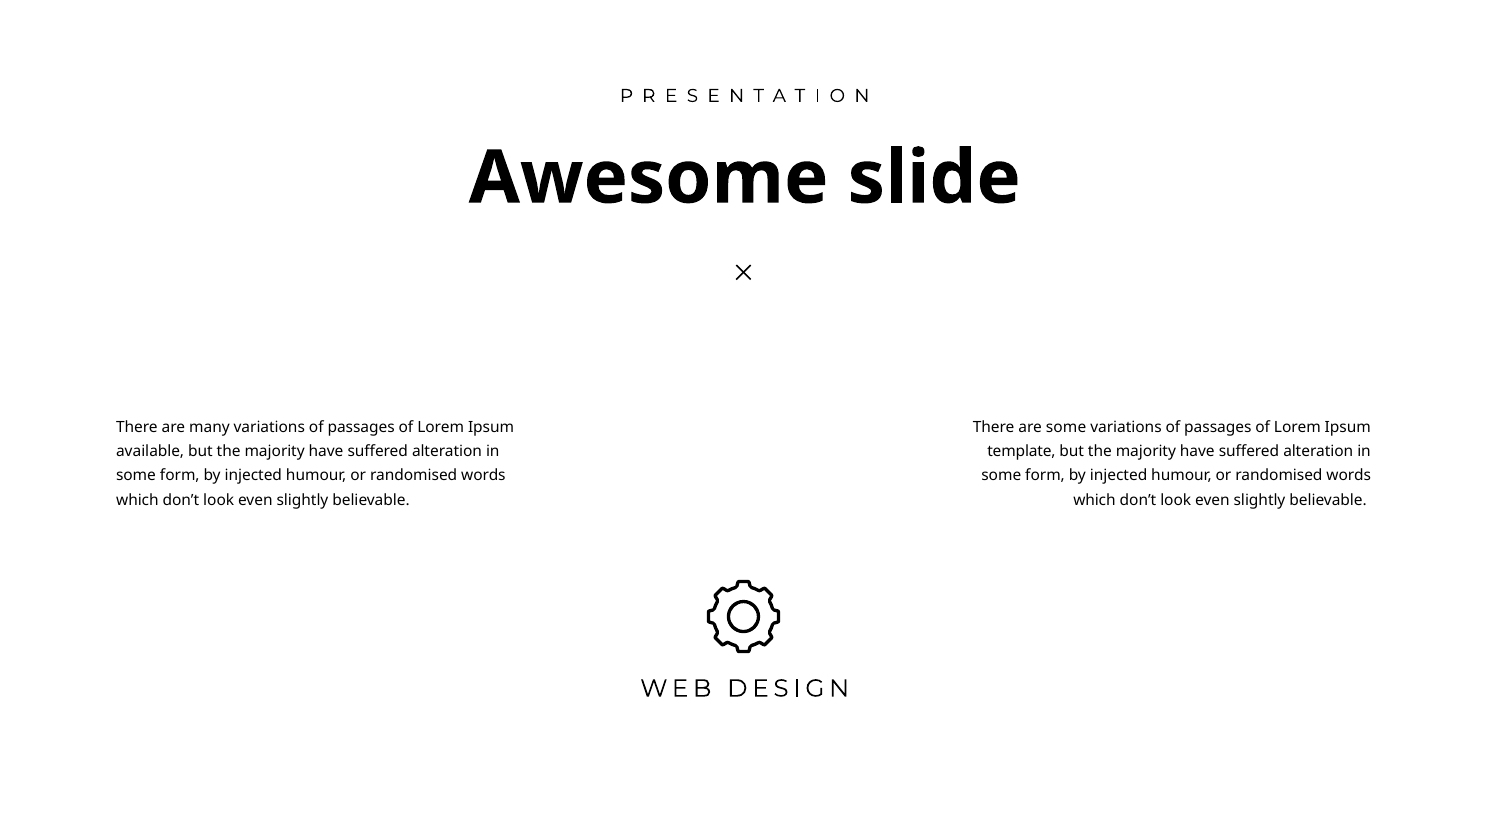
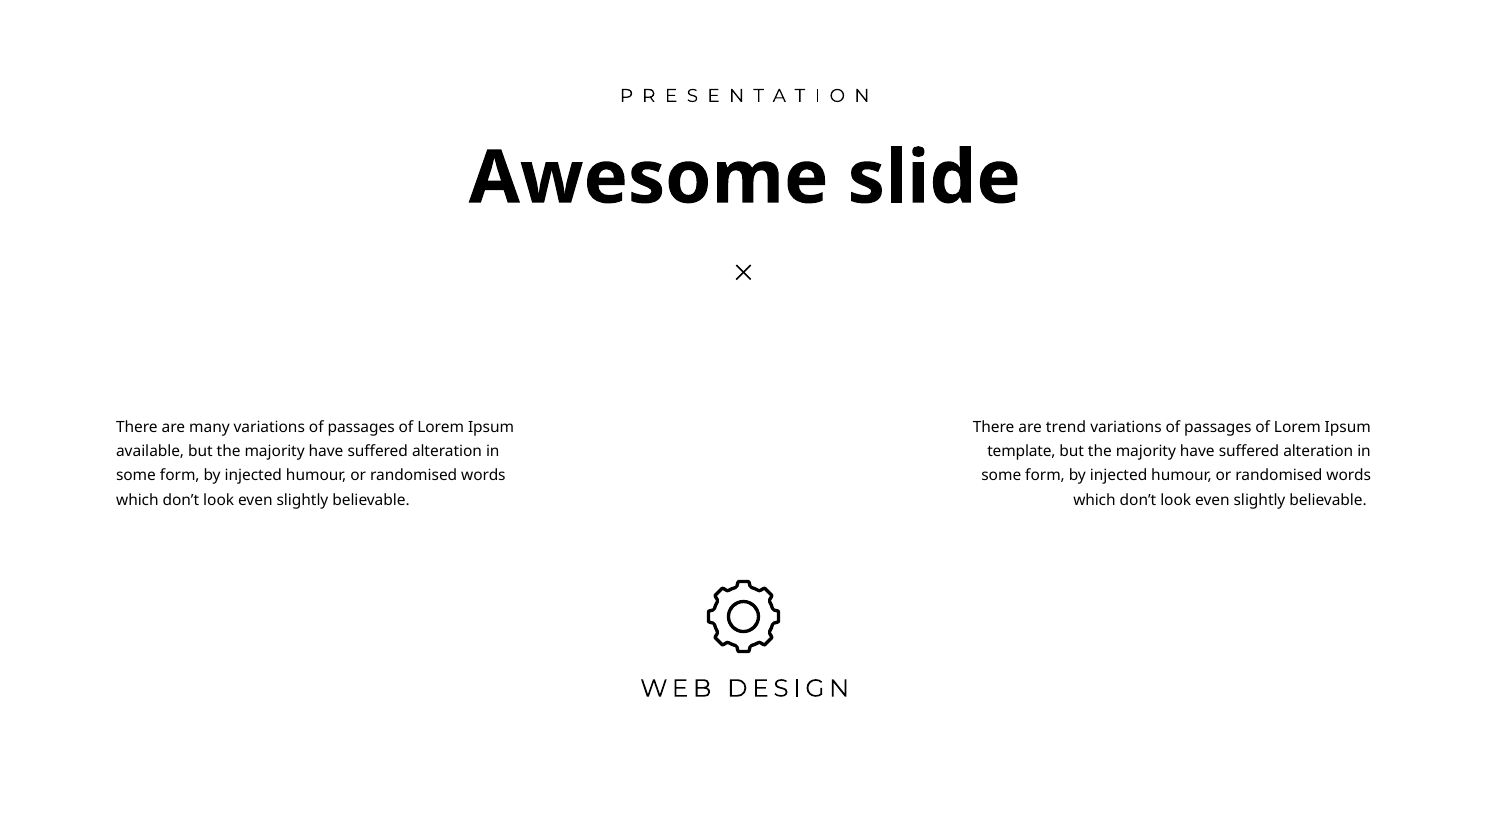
are some: some -> trend (1066, 428)
